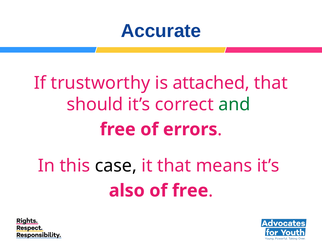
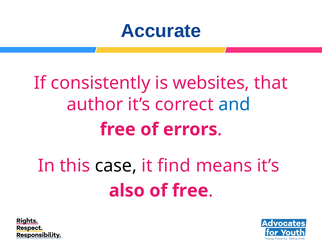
trustworthy: trustworthy -> consistently (101, 83)
attached: attached -> websites (211, 83)
should: should -> author (95, 105)
and colour: green -> blue (234, 105)
it that: that -> find (174, 166)
